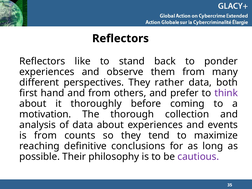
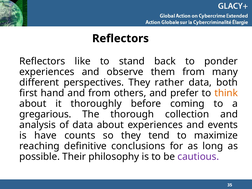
think colour: purple -> orange (226, 93)
motivation: motivation -> gregarious (45, 114)
is from: from -> have (45, 135)
